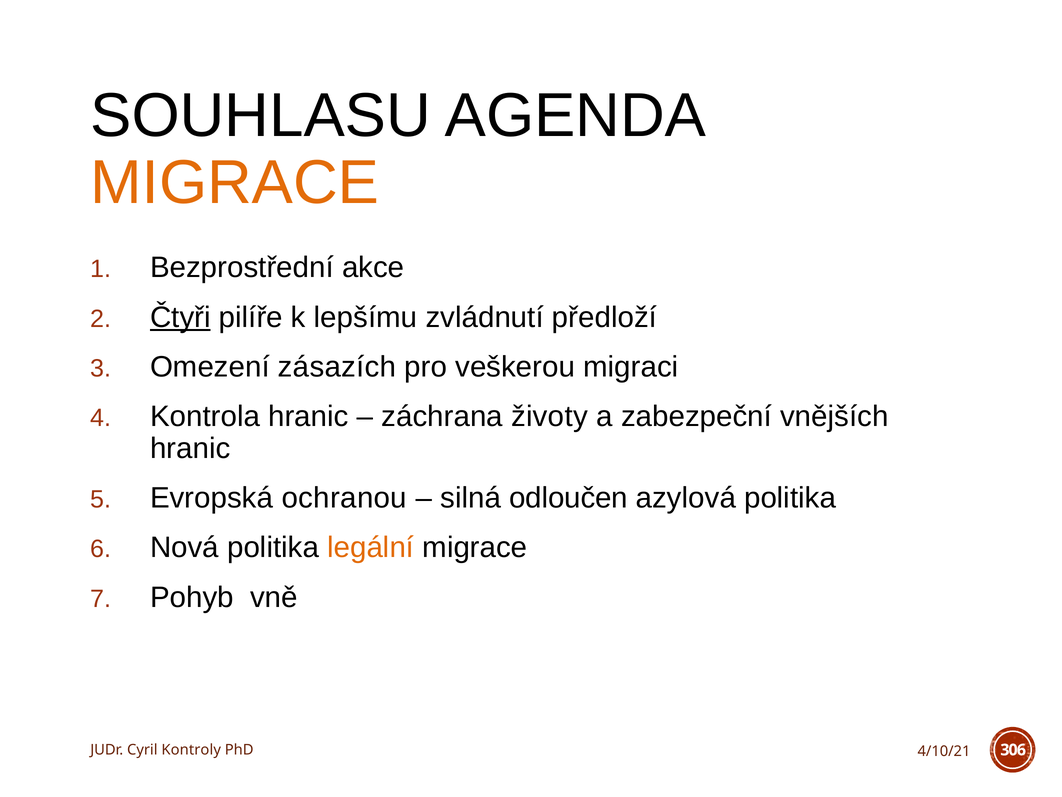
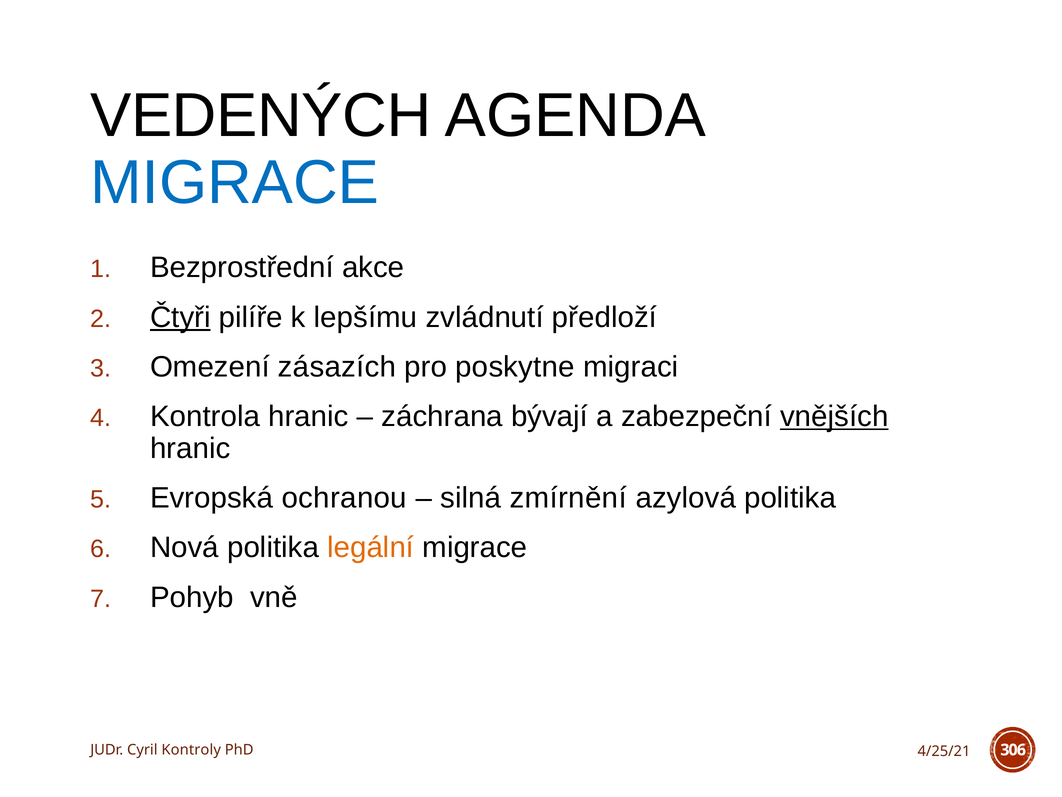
SOUHLASU: SOUHLASU -> VEDENÝCH (261, 116)
MIGRACE colour: orange -> blue (235, 183)
veškerou: veškerou -> poskytne (515, 367)
životy: životy -> bývají (550, 416)
vnějších underline: none -> present (834, 416)
odloučen: odloučen -> zmírnění (568, 498)
4/10/21: 4/10/21 -> 4/25/21 (944, 751)
